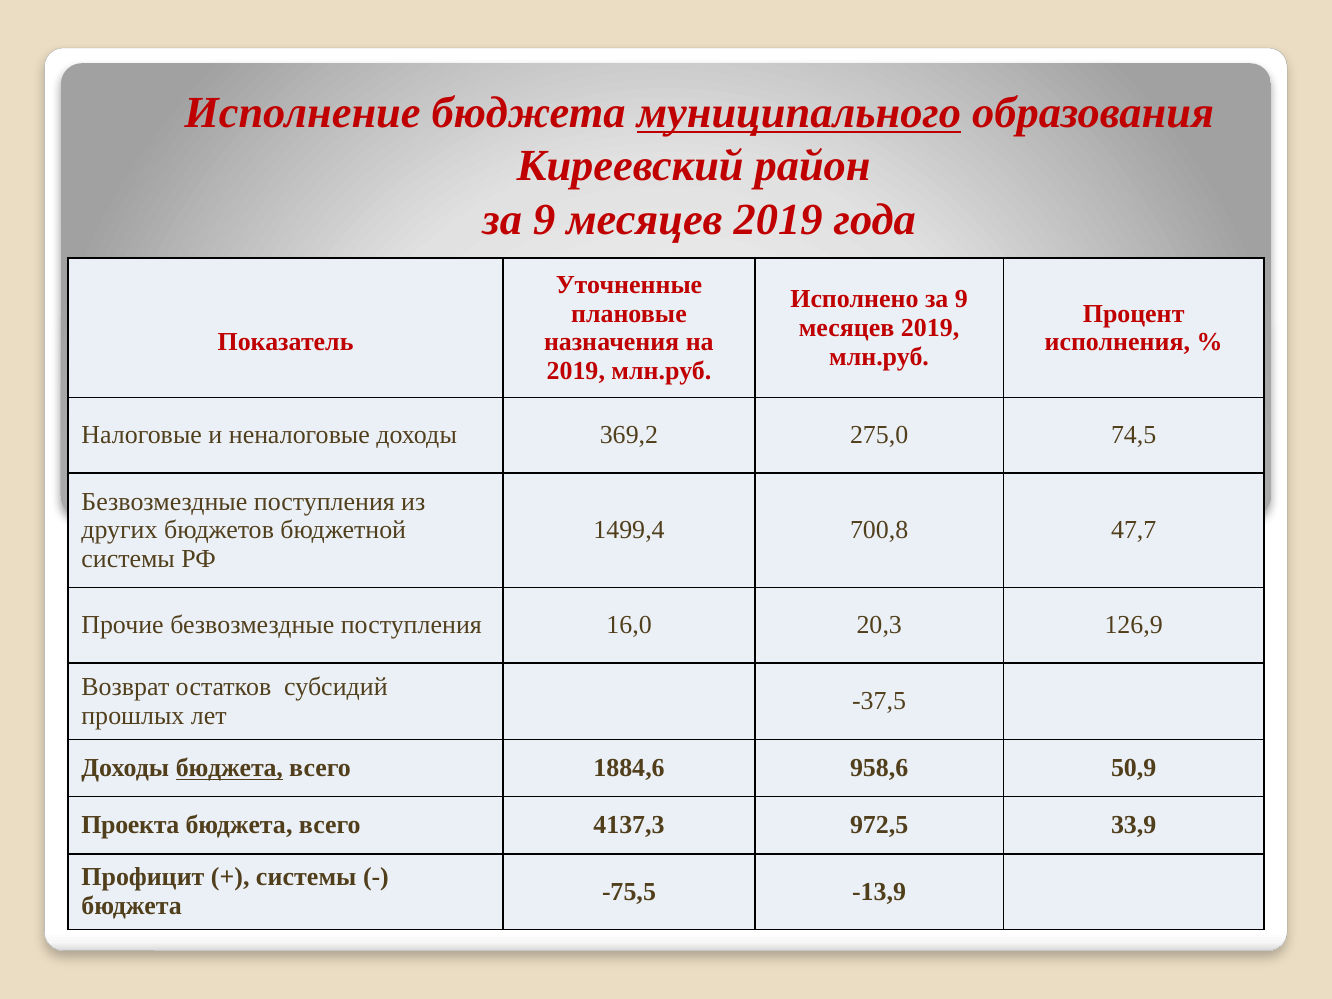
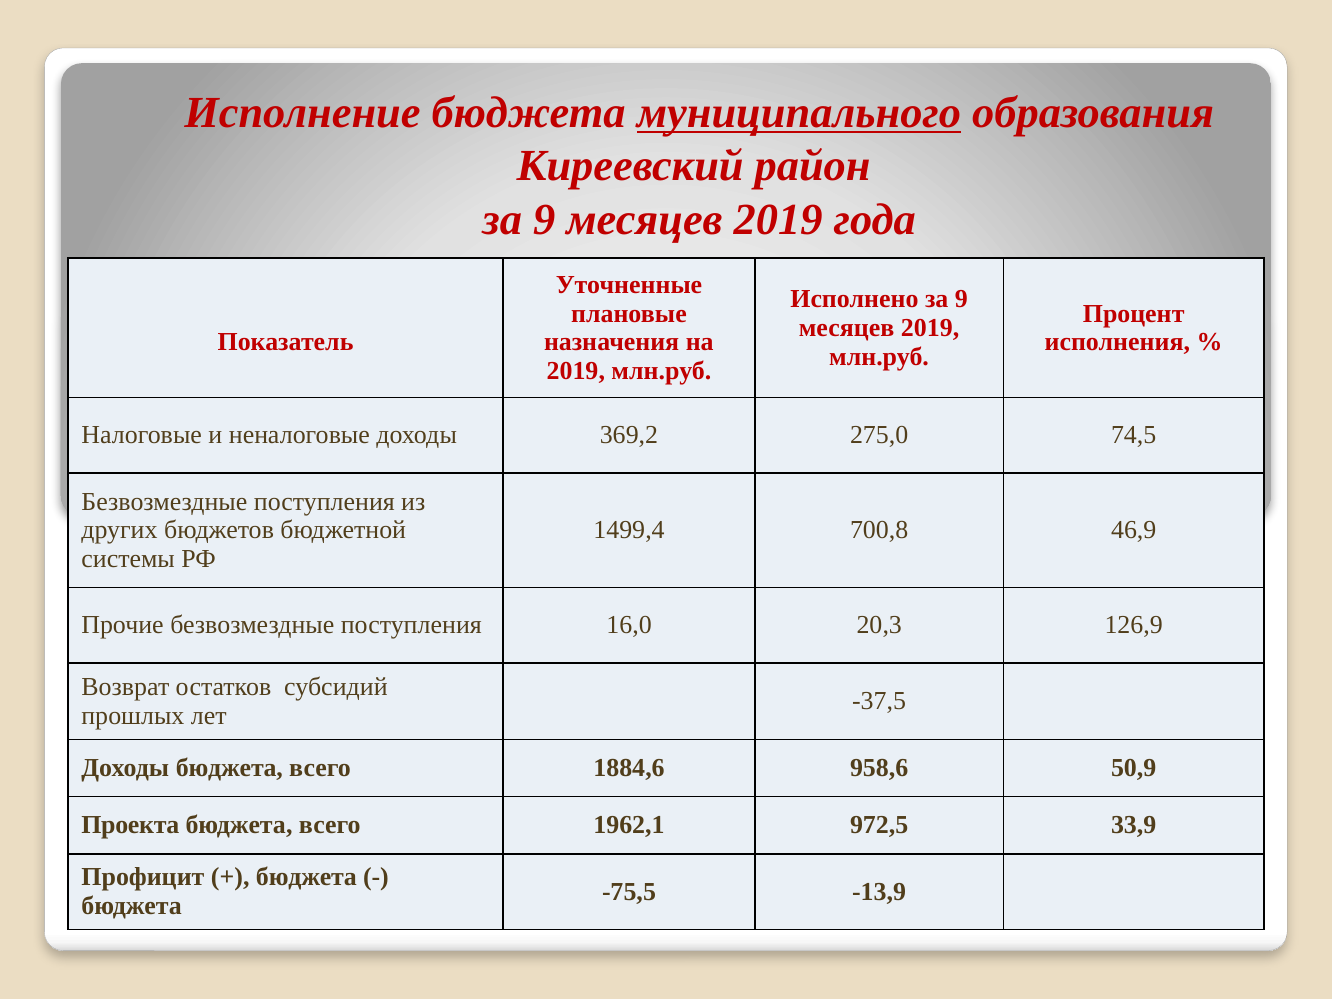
47,7: 47,7 -> 46,9 (1134, 530)
бюджета underline: present -> none (229, 768)
4137,3: 4137,3 -> 1962,1 (629, 825)
системы: системы -> бюджета (306, 877)
